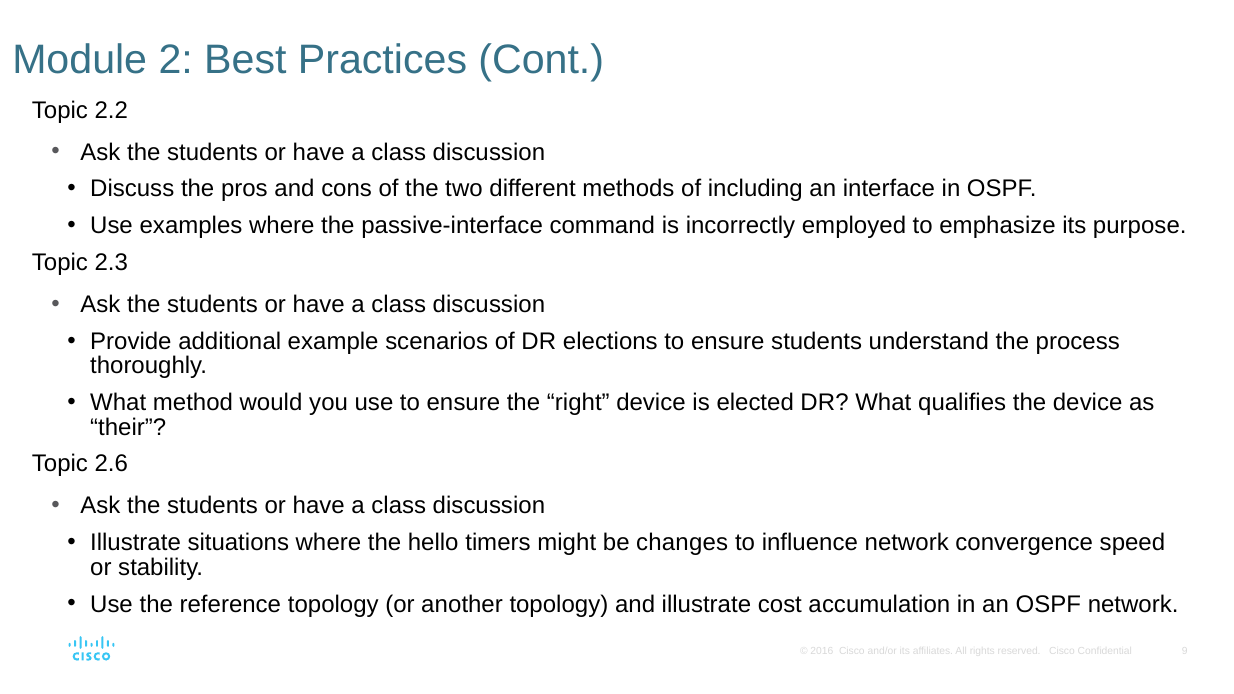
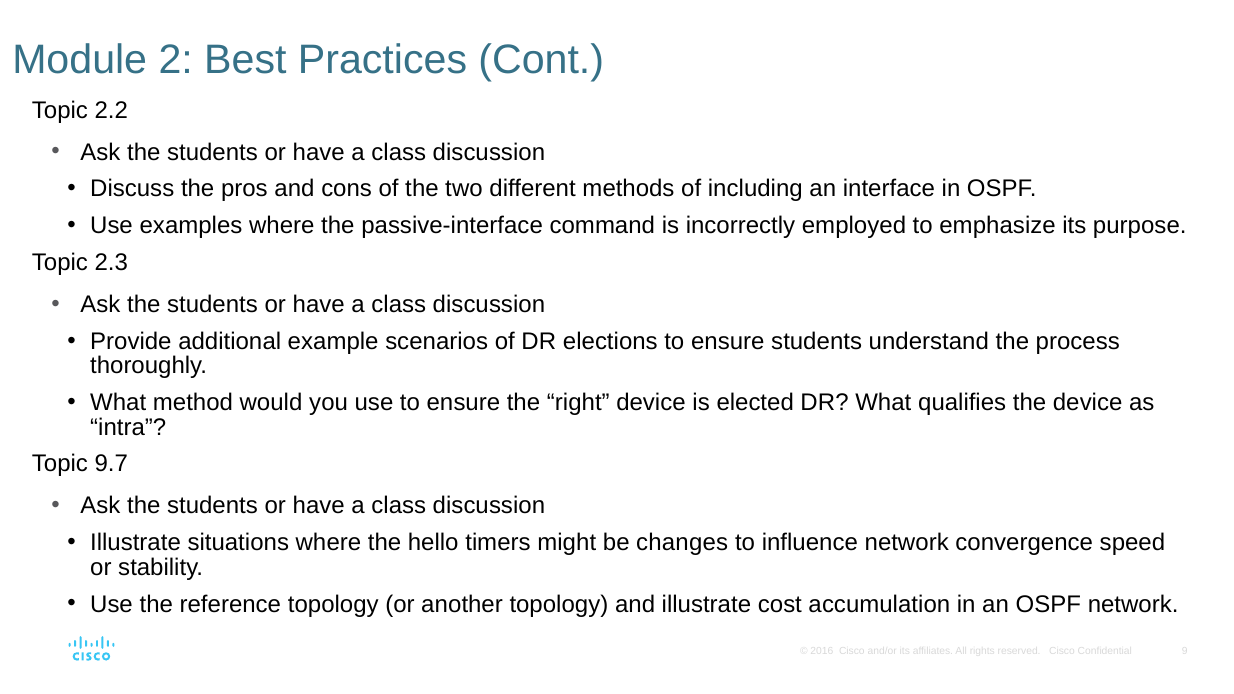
their: their -> intra (128, 427)
2.6: 2.6 -> 9.7 (111, 464)
